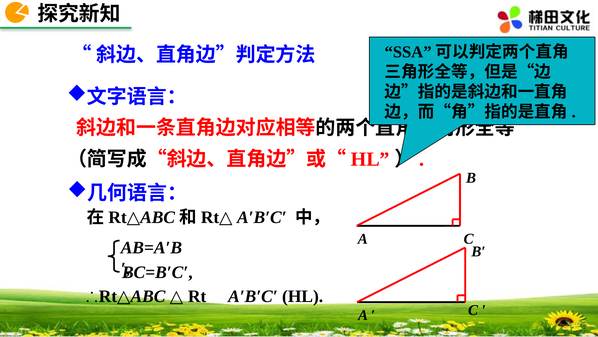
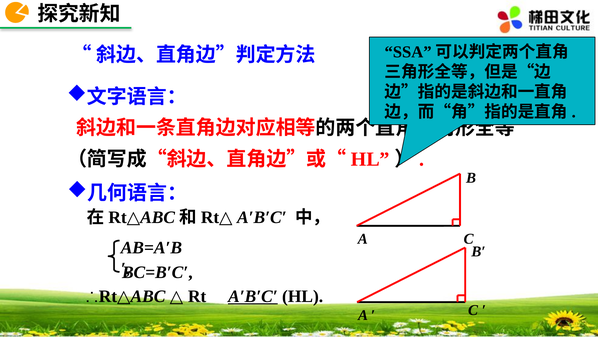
A′B′C′ underline: none -> present (253, 296)
